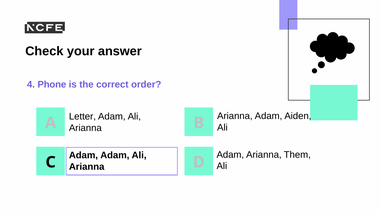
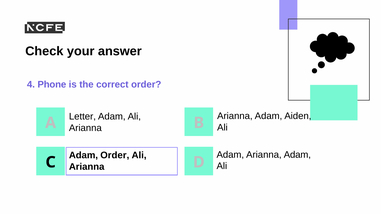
Adam Arianna Them: Them -> Adam (297, 155)
Adam Adam: Adam -> Order (115, 155)
